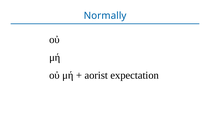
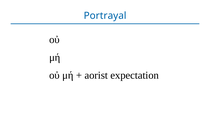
Normally: Normally -> Portrayal (105, 16)
